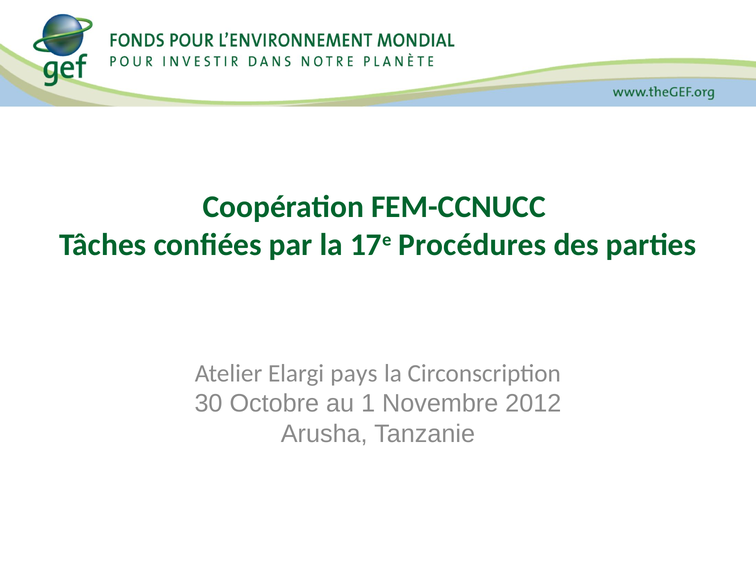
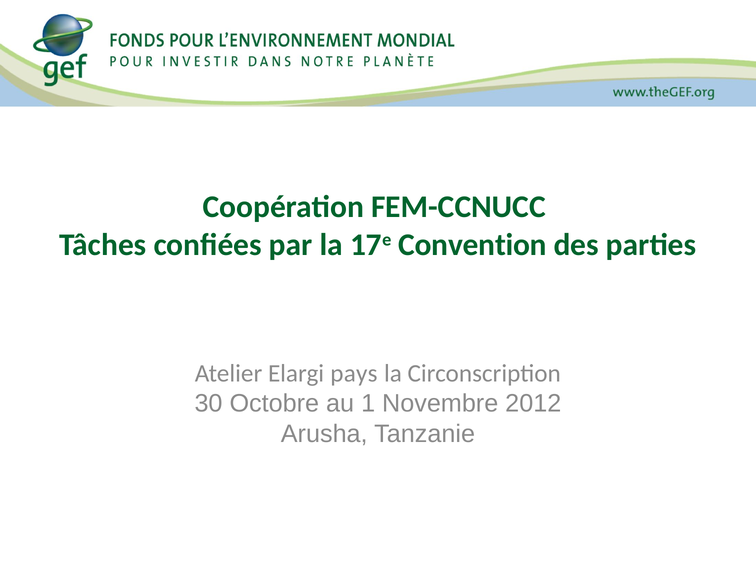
Procédures: Procédures -> Convention (473, 245)
